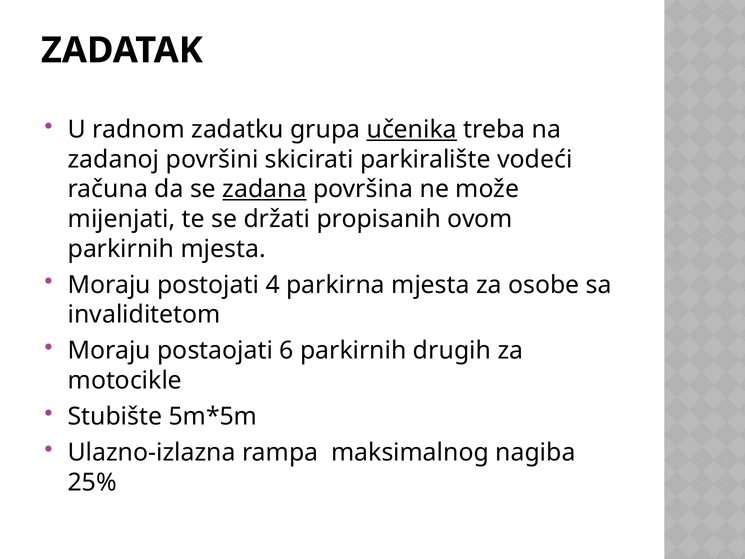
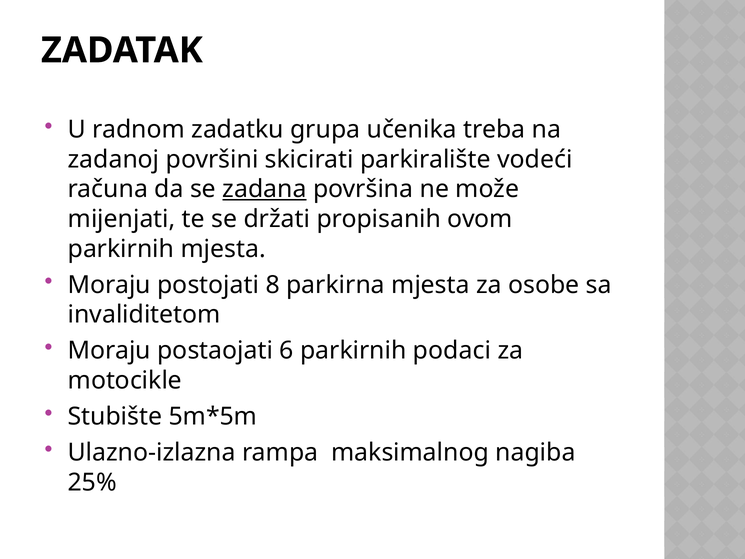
učenika underline: present -> none (412, 130)
4: 4 -> 8 (273, 285)
drugih: drugih -> podaci (452, 351)
